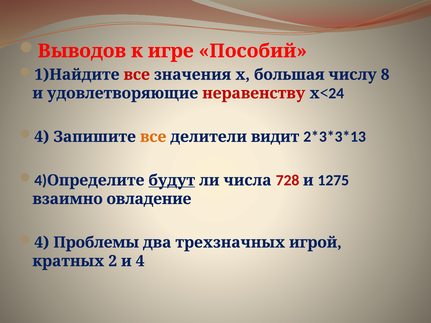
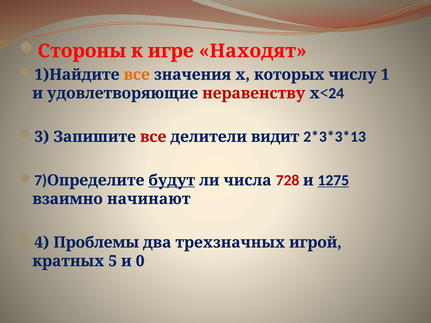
Выводов: Выводов -> Стороны (82, 51)
Пособий: Пособий -> Находят (253, 51)
все colour: red -> orange (137, 75)
большая: большая -> которых (289, 75)
8: 8 -> 1 (385, 75)
4: 4 -> 3 (42, 137)
все colour: orange -> red (153, 137)
4: 4 -> 7 (41, 180)
1275 underline: none -> present (333, 180)
овладение: овладение -> начинают (149, 199)
2: 2 -> 5 (113, 261)
и 4: 4 -> 0 (140, 261)
